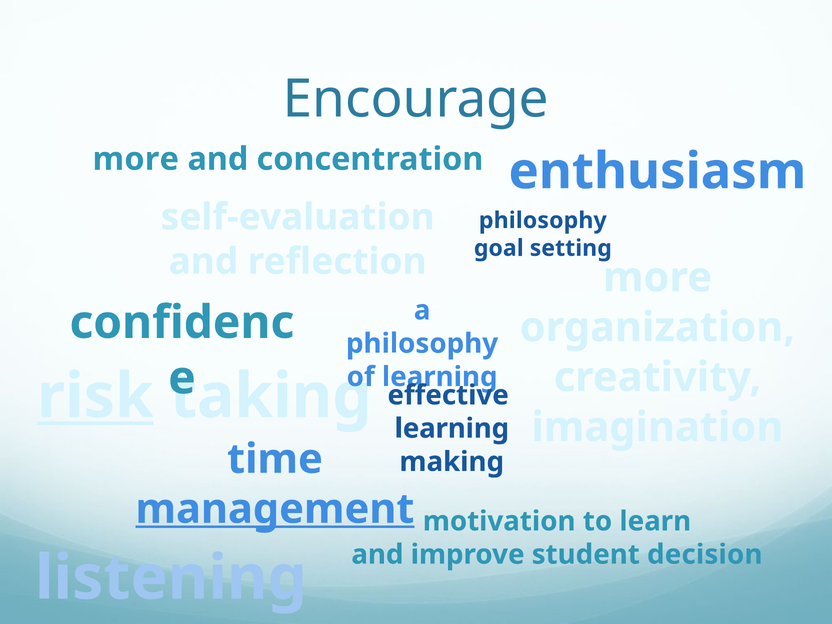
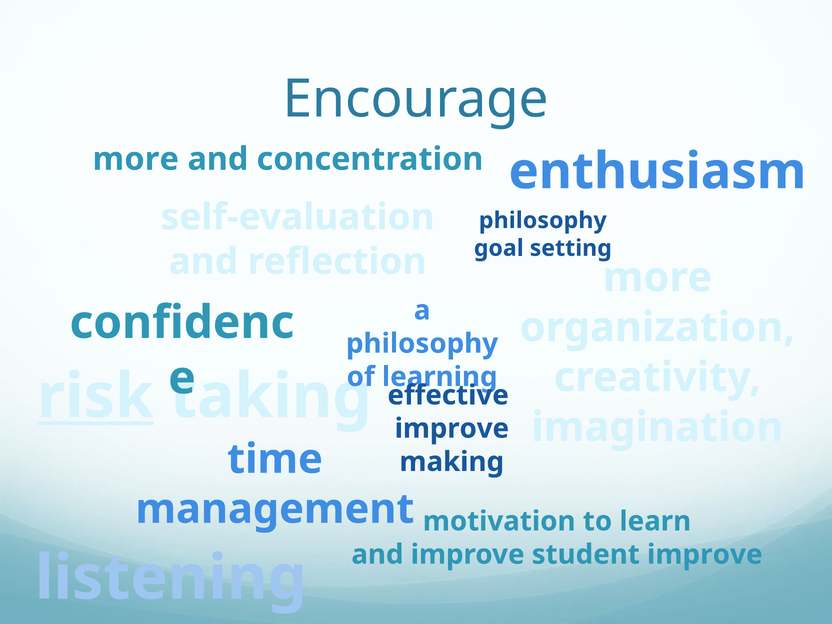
learning: learning -> improve (452, 429)
management underline: present -> none (275, 509)
student decision: decision -> improve (705, 555)
